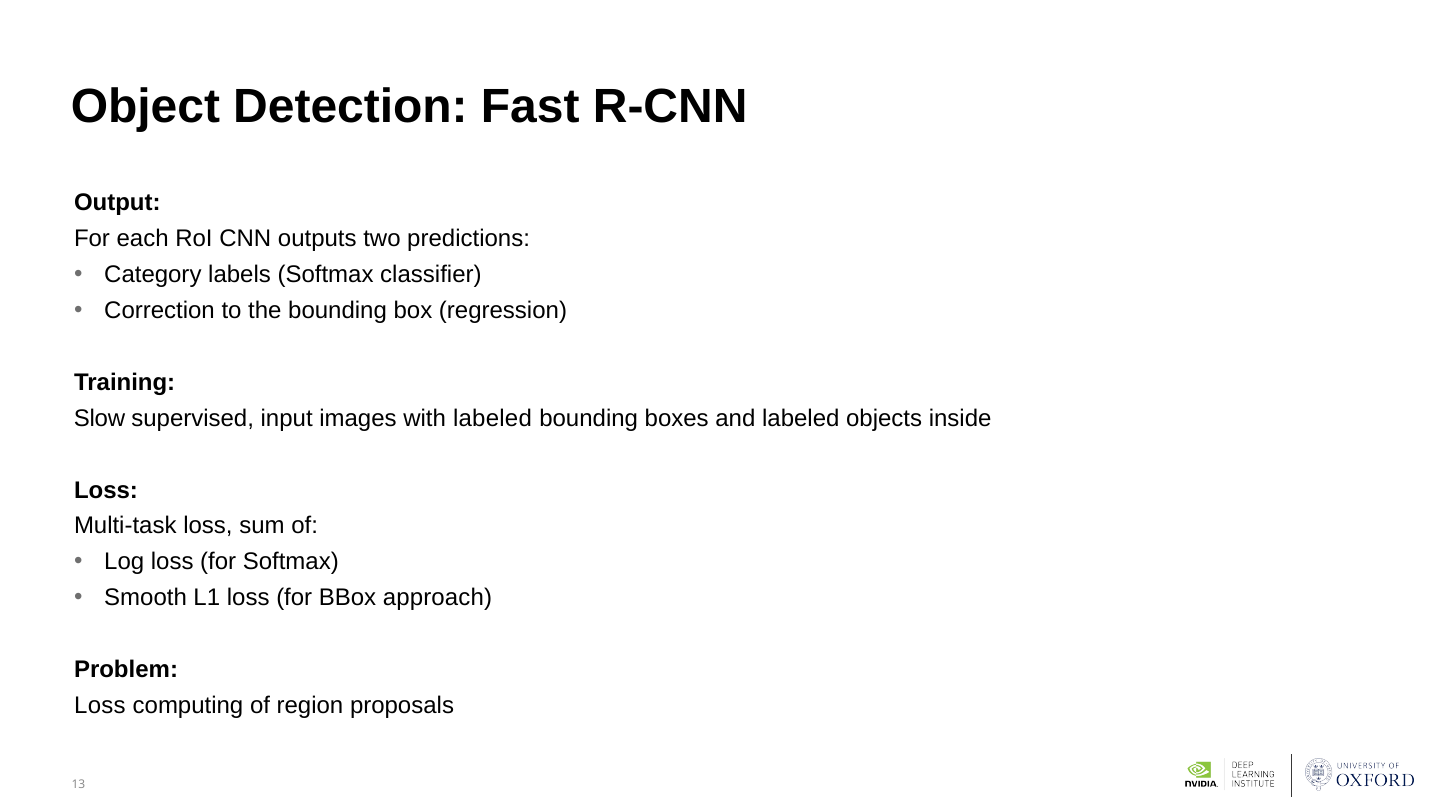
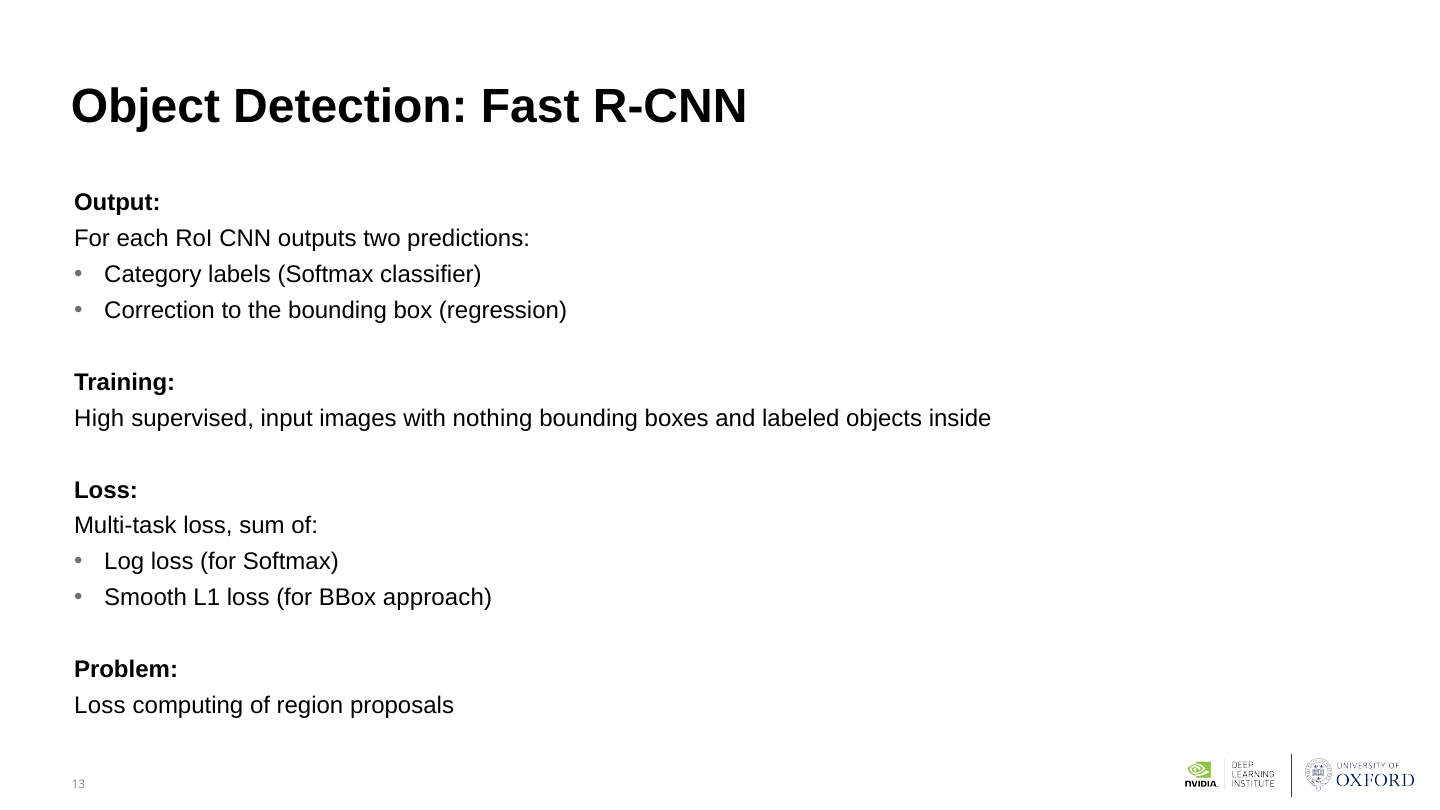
Slow: Slow -> High (99, 418)
with labeled: labeled -> nothing (492, 418)
